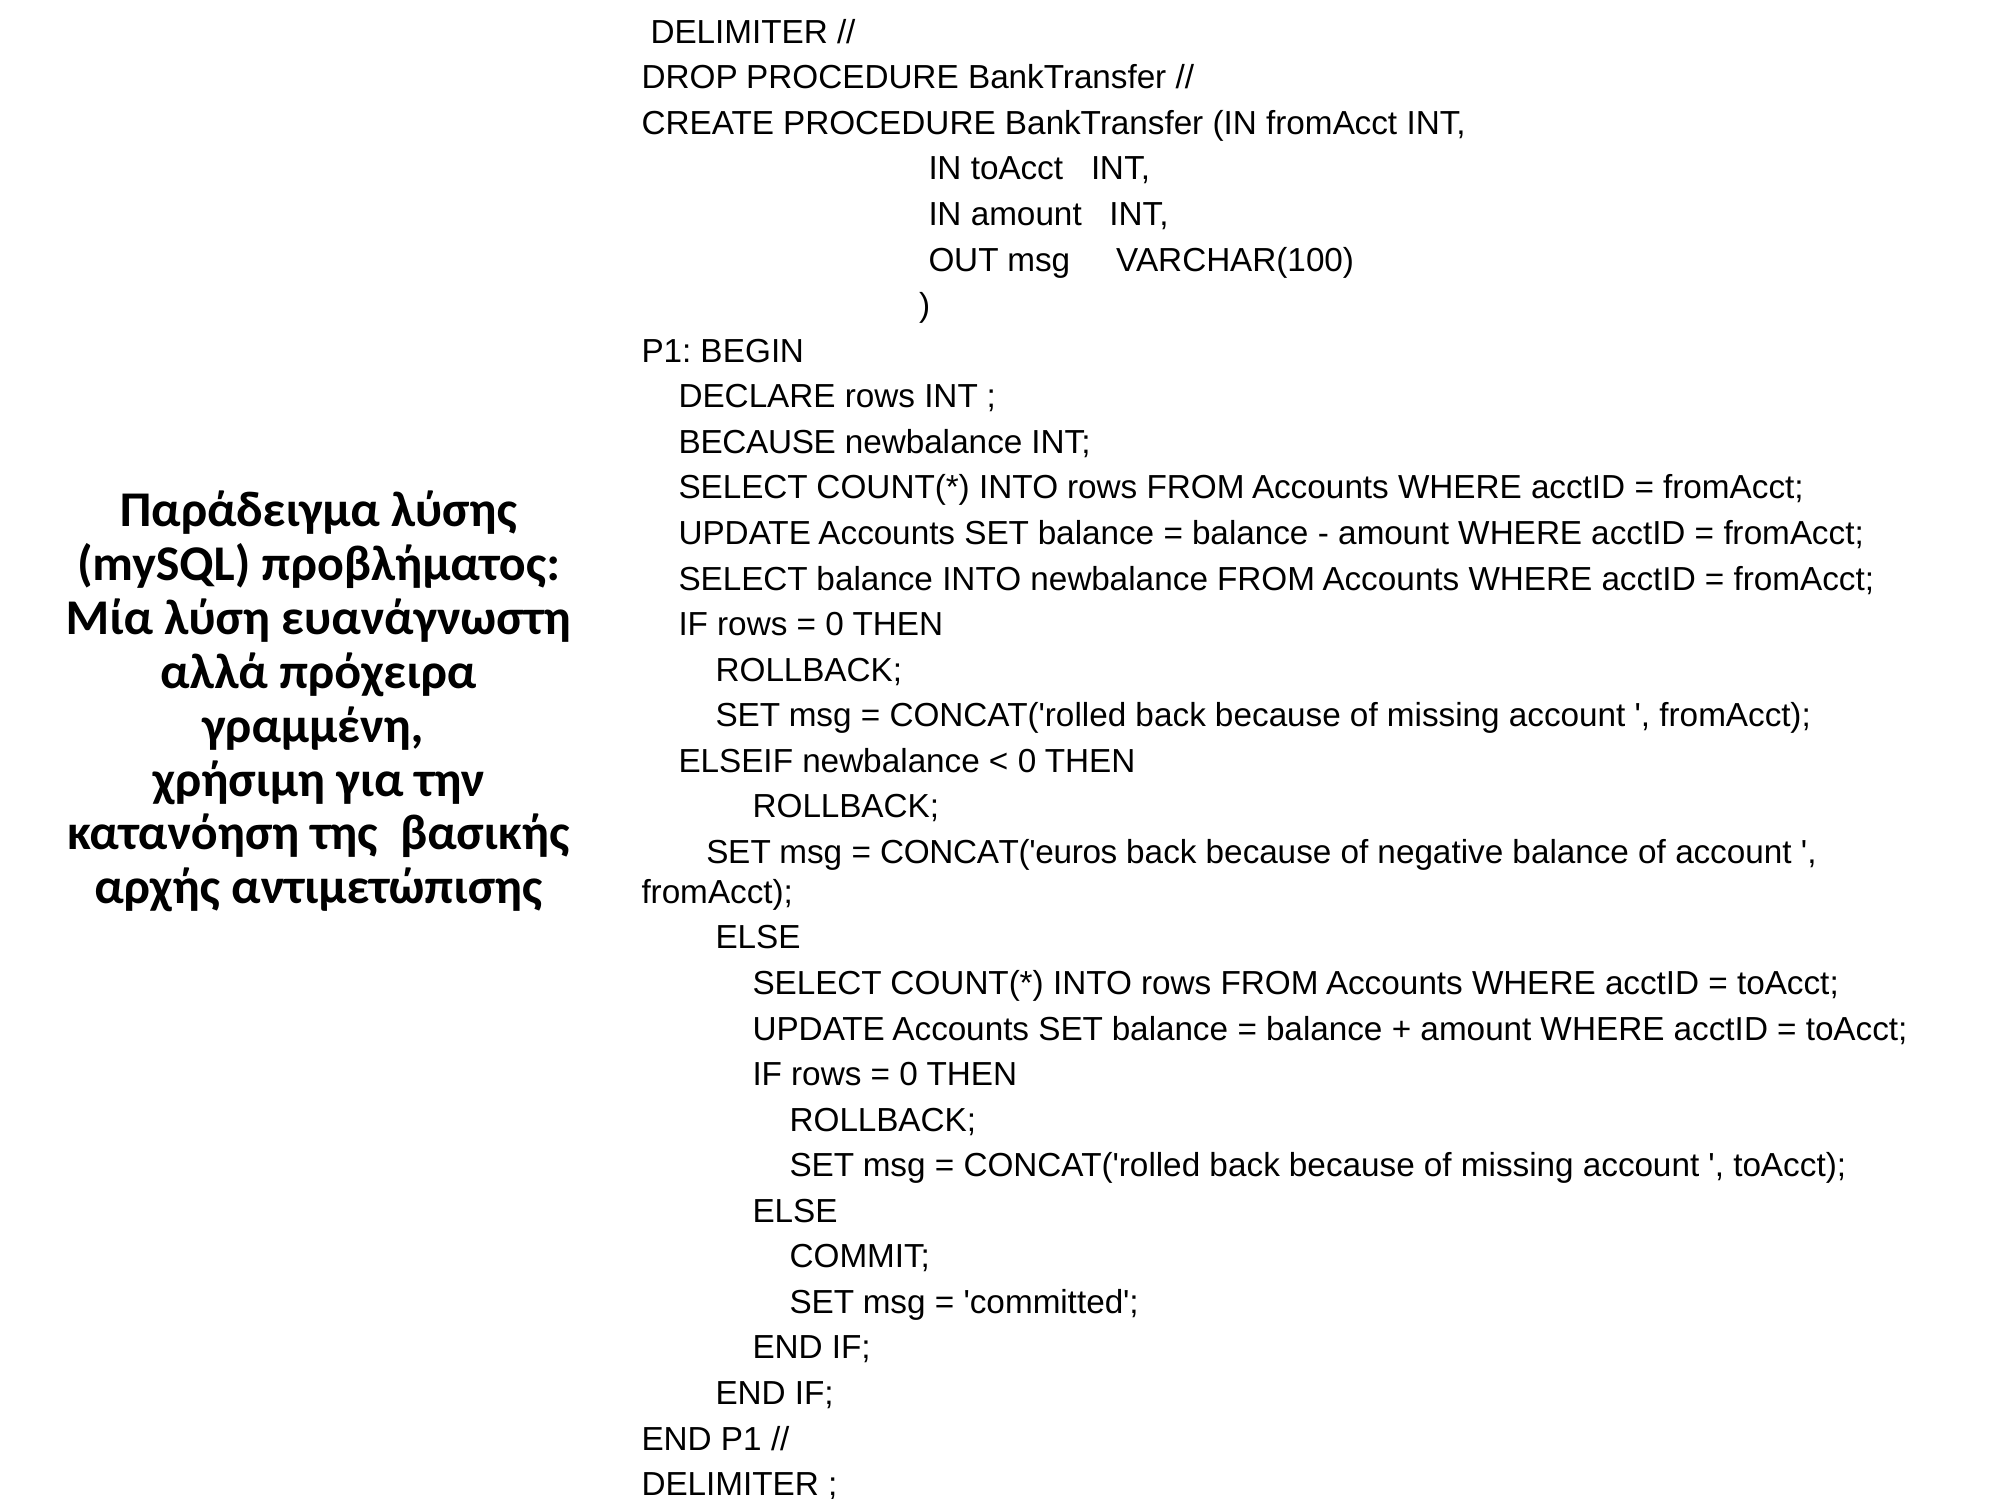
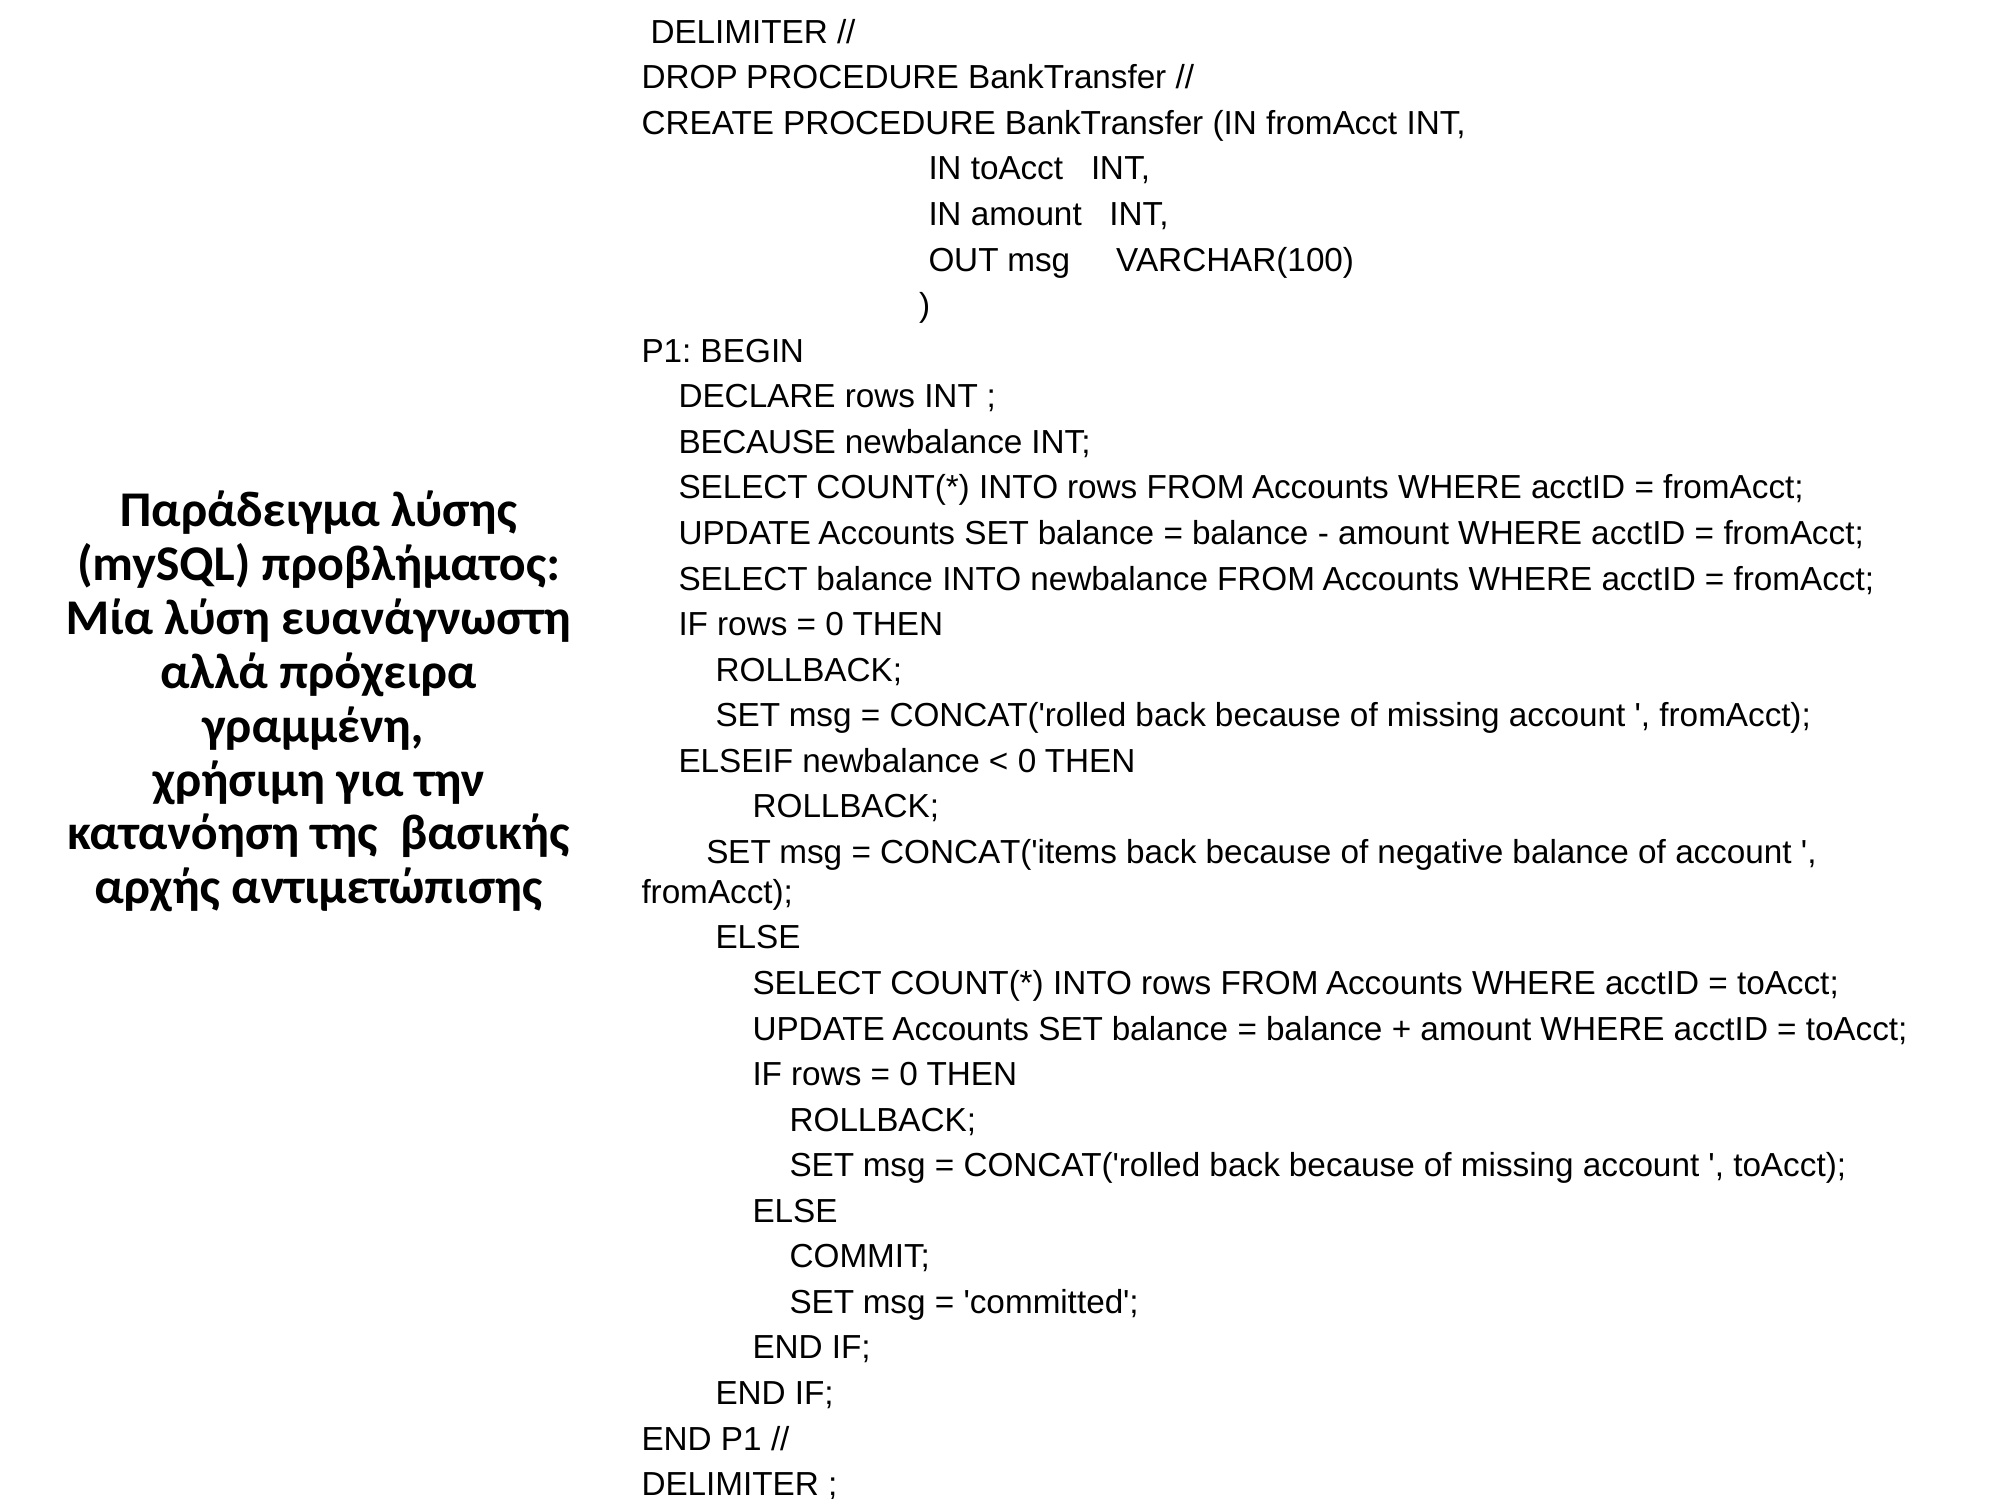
CONCAT('euros: CONCAT('euros -> CONCAT('items (999, 853)
